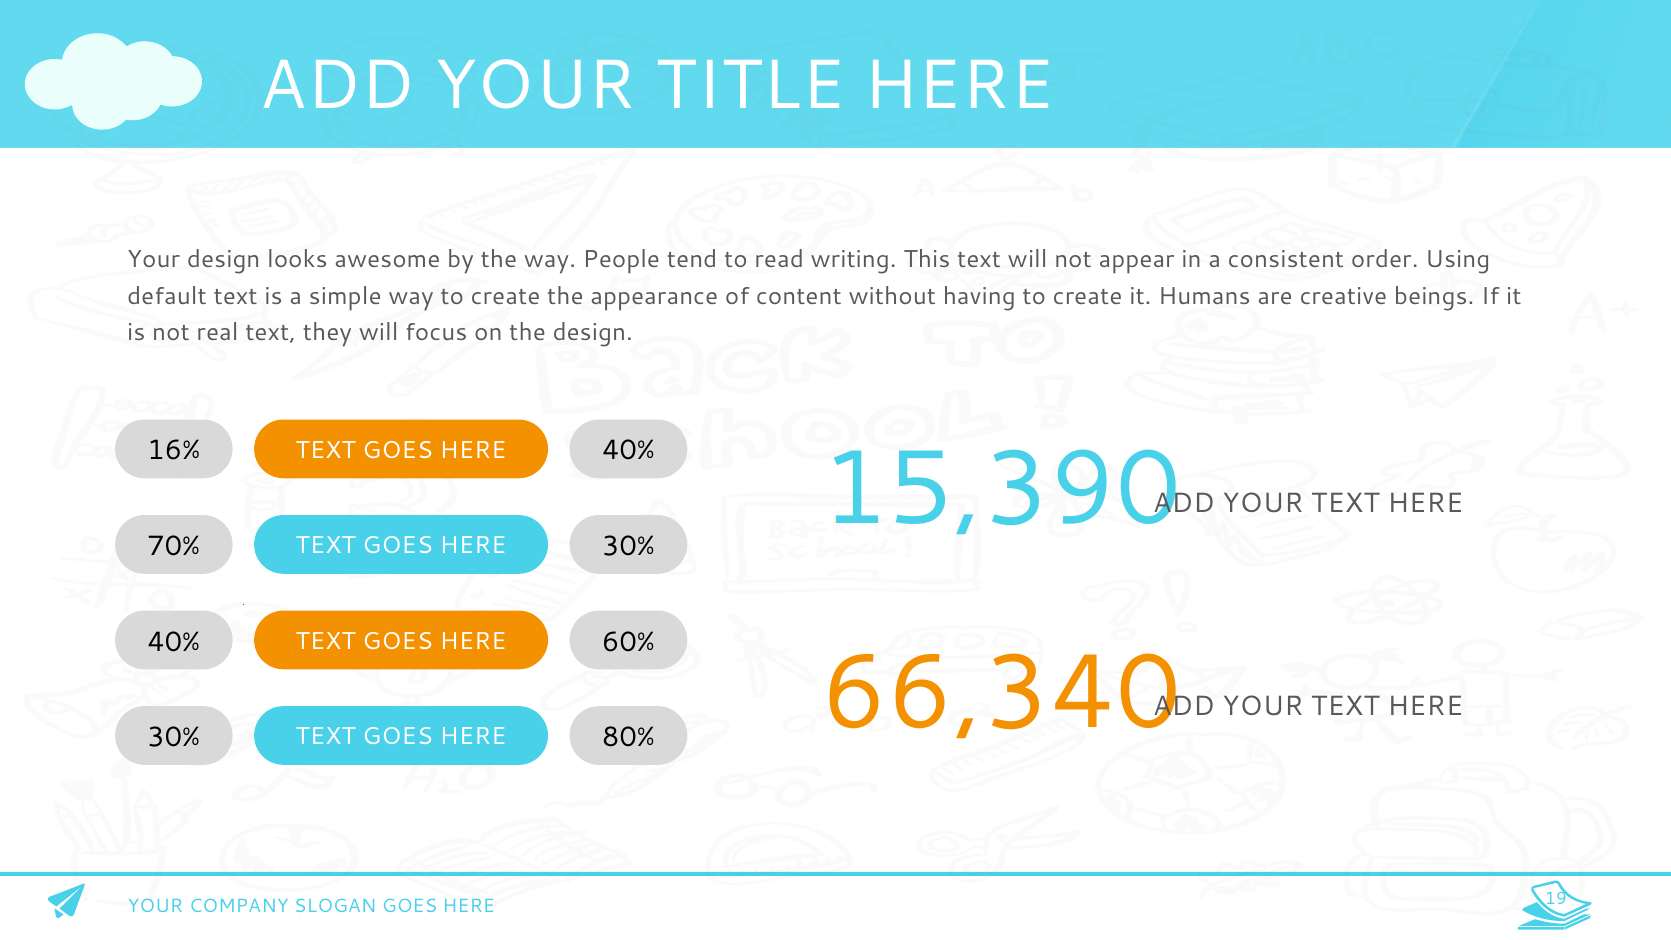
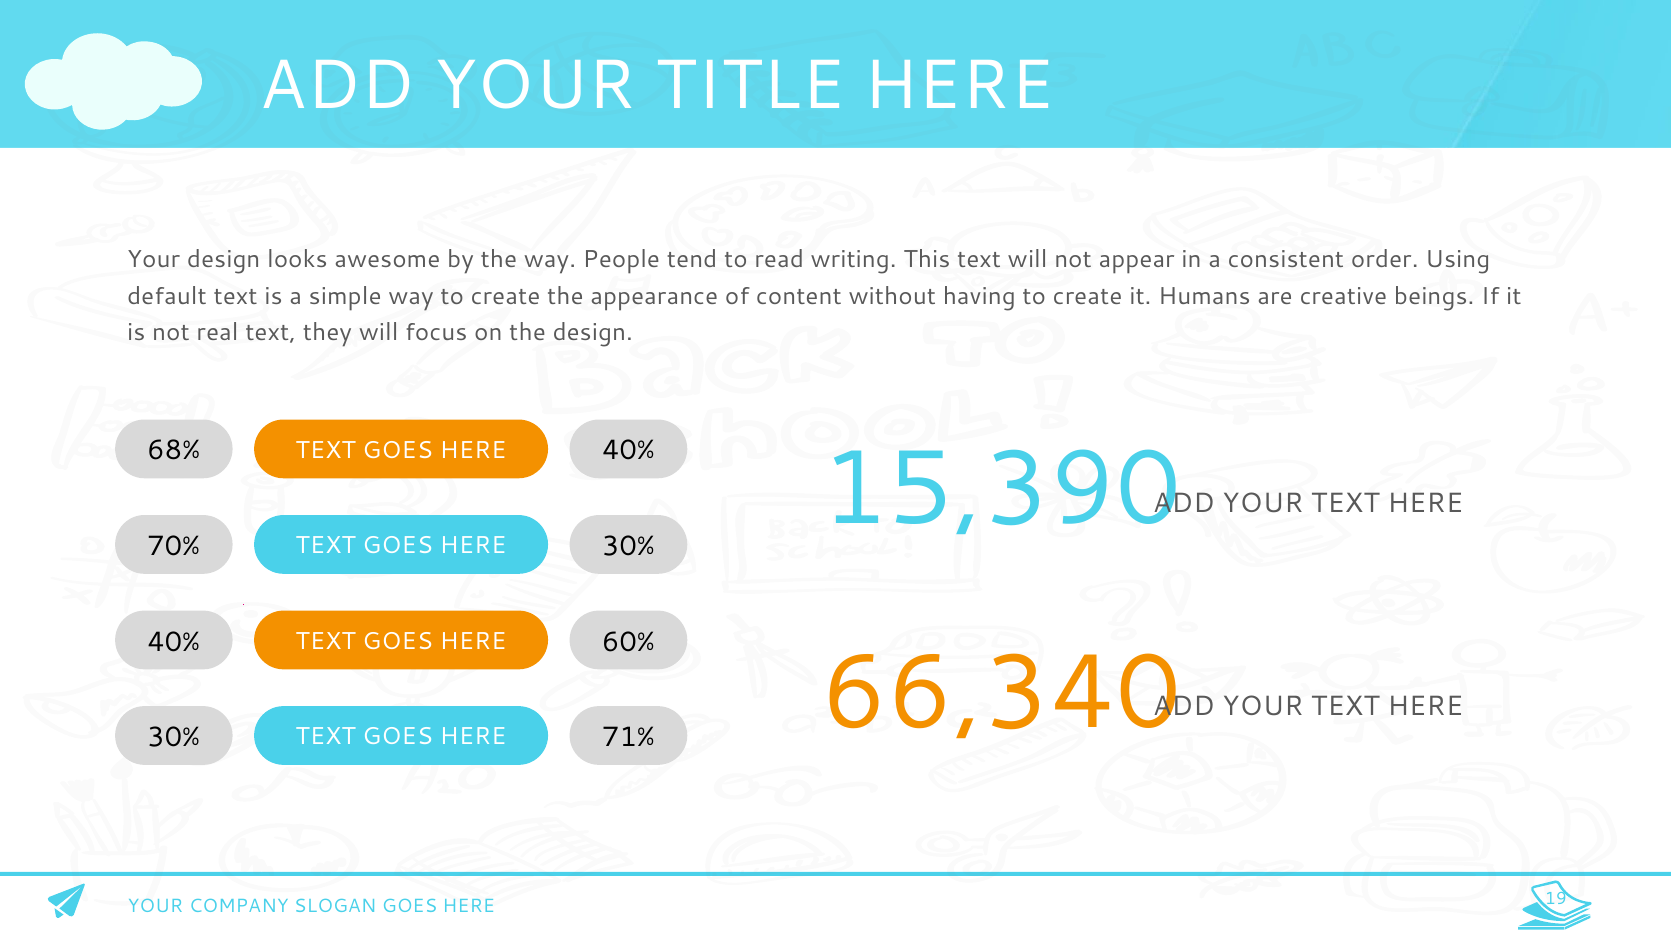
16%: 16% -> 68% (174, 451)
80%: 80% -> 71% (628, 737)
